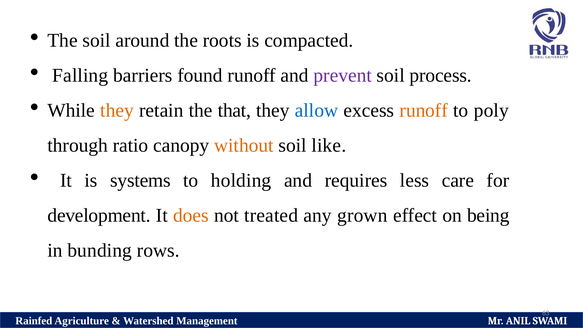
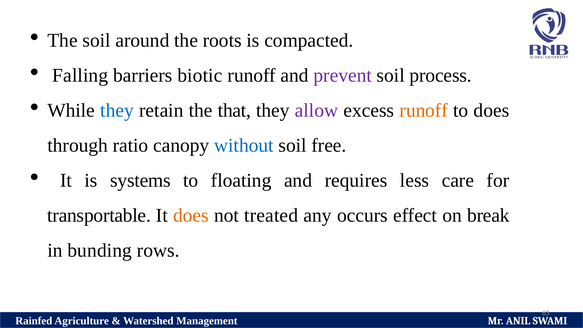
found: found -> biotic (200, 75)
they colour: orange -> blue (117, 110)
allow colour: blue -> purple (317, 110)
to poly: poly -> does (491, 110)
without colour: orange -> blue (244, 145)
like: like -> free (329, 145)
holding: holding -> floating (241, 180)
development: development -> transportable (99, 215)
grown: grown -> occurs (362, 215)
being: being -> break (488, 215)
